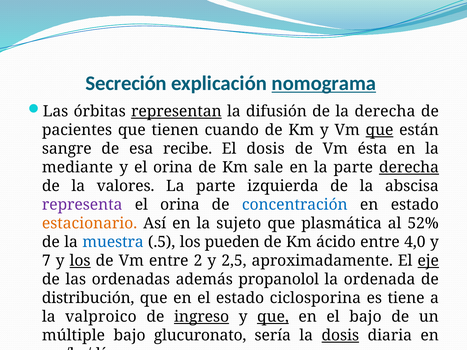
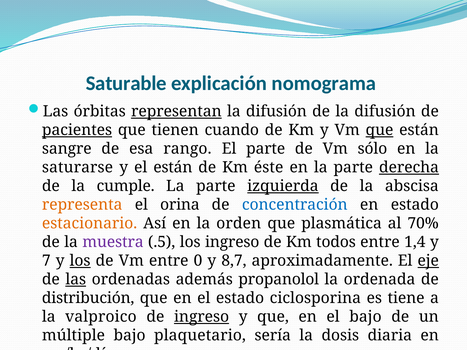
Secreción: Secreción -> Saturable (126, 83)
nomograma underline: present -> none (324, 83)
de la derecha: derecha -> difusión (385, 112)
pacientes underline: none -> present (77, 130)
recibe: recibe -> rango (187, 149)
El dosis: dosis -> parte (266, 149)
ésta: ésta -> sólo (372, 149)
mediante: mediante -> saturarse (78, 168)
y el orina: orina -> están (173, 168)
sale: sale -> éste (269, 168)
valores: valores -> cumple (126, 186)
izquierda underline: none -> present (283, 186)
representa colour: purple -> orange (82, 205)
sujeto: sujeto -> orden (239, 224)
52%: 52% -> 70% (423, 224)
muestra colour: blue -> purple (113, 242)
los pueden: pueden -> ingreso (232, 242)
ácido: ácido -> todos (336, 242)
4,0: 4,0 -> 1,4 (415, 242)
2: 2 -> 0 (198, 261)
2,5: 2,5 -> 8,7 (234, 261)
las underline: none -> present (76, 280)
que underline: present -> none (273, 317)
glucuronato: glucuronato -> plaquetario (200, 336)
dosis underline: present -> none (340, 336)
